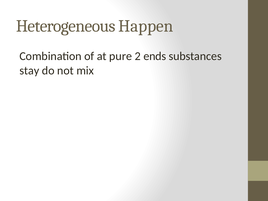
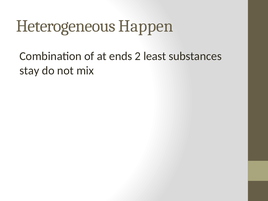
pure: pure -> ends (121, 56)
ends: ends -> least (155, 56)
